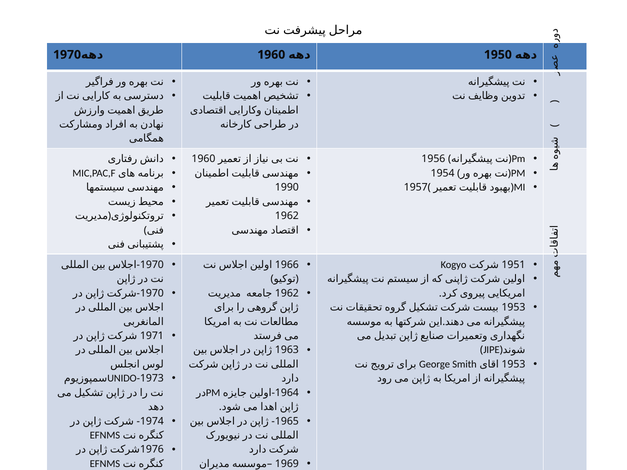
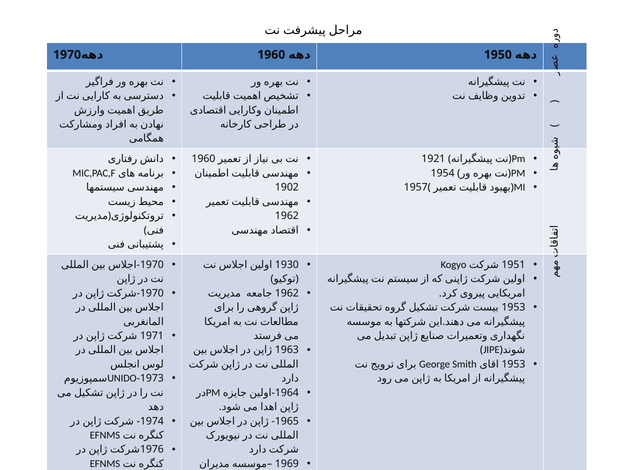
1956: 1956 -> 1921 (433, 159)
1990: 1990 -> 1902 (287, 188)
1966: 1966 -> 1930 (287, 265)
